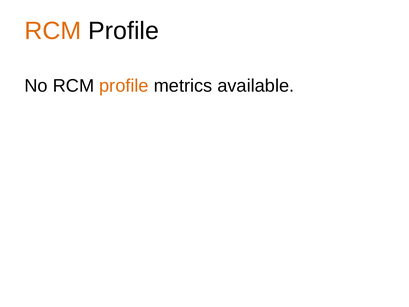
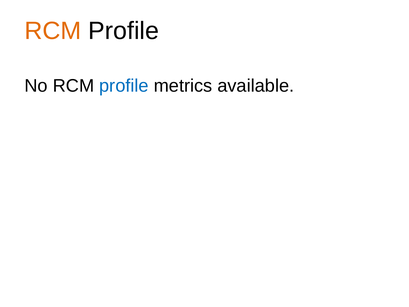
profile colour: orange -> blue (124, 86)
